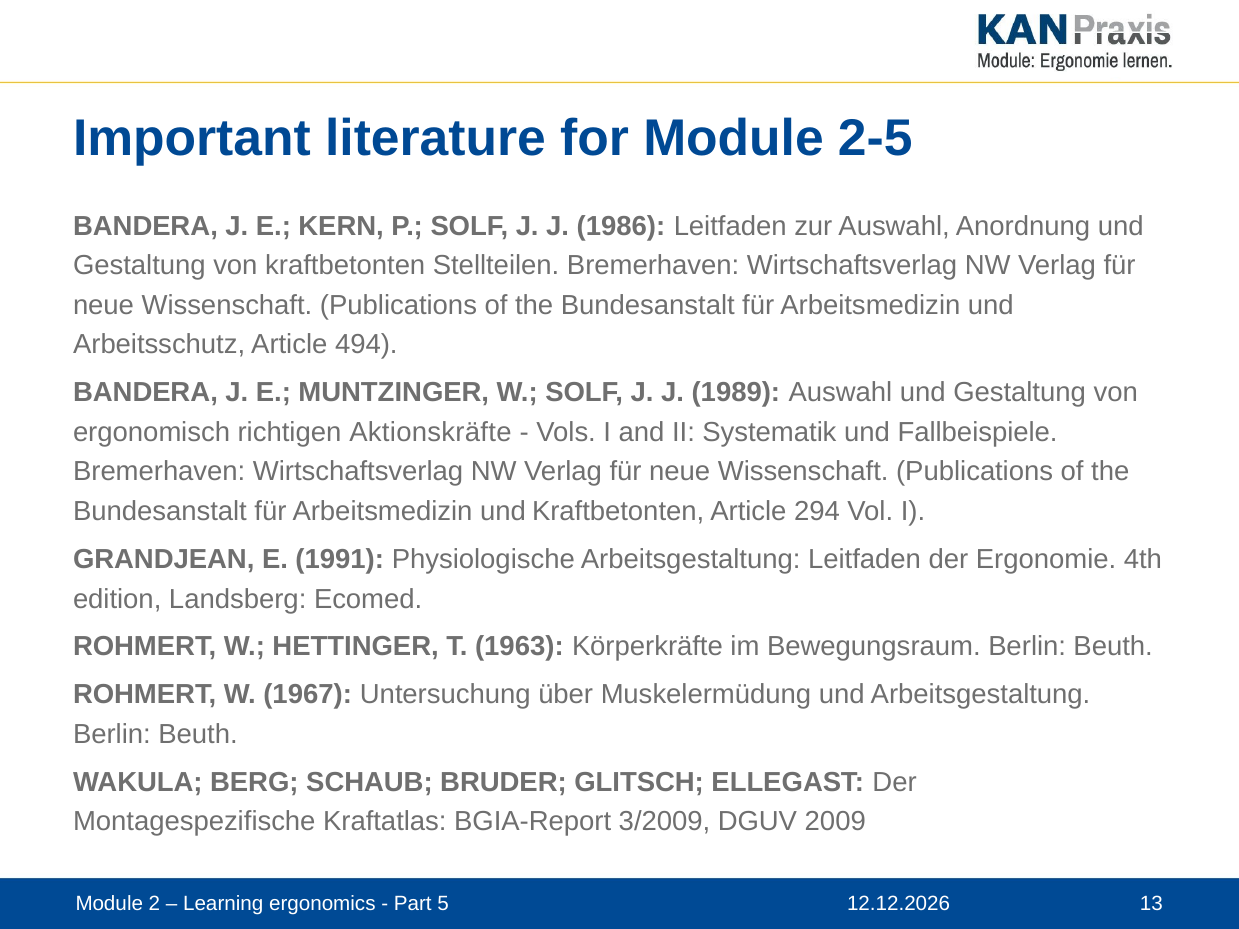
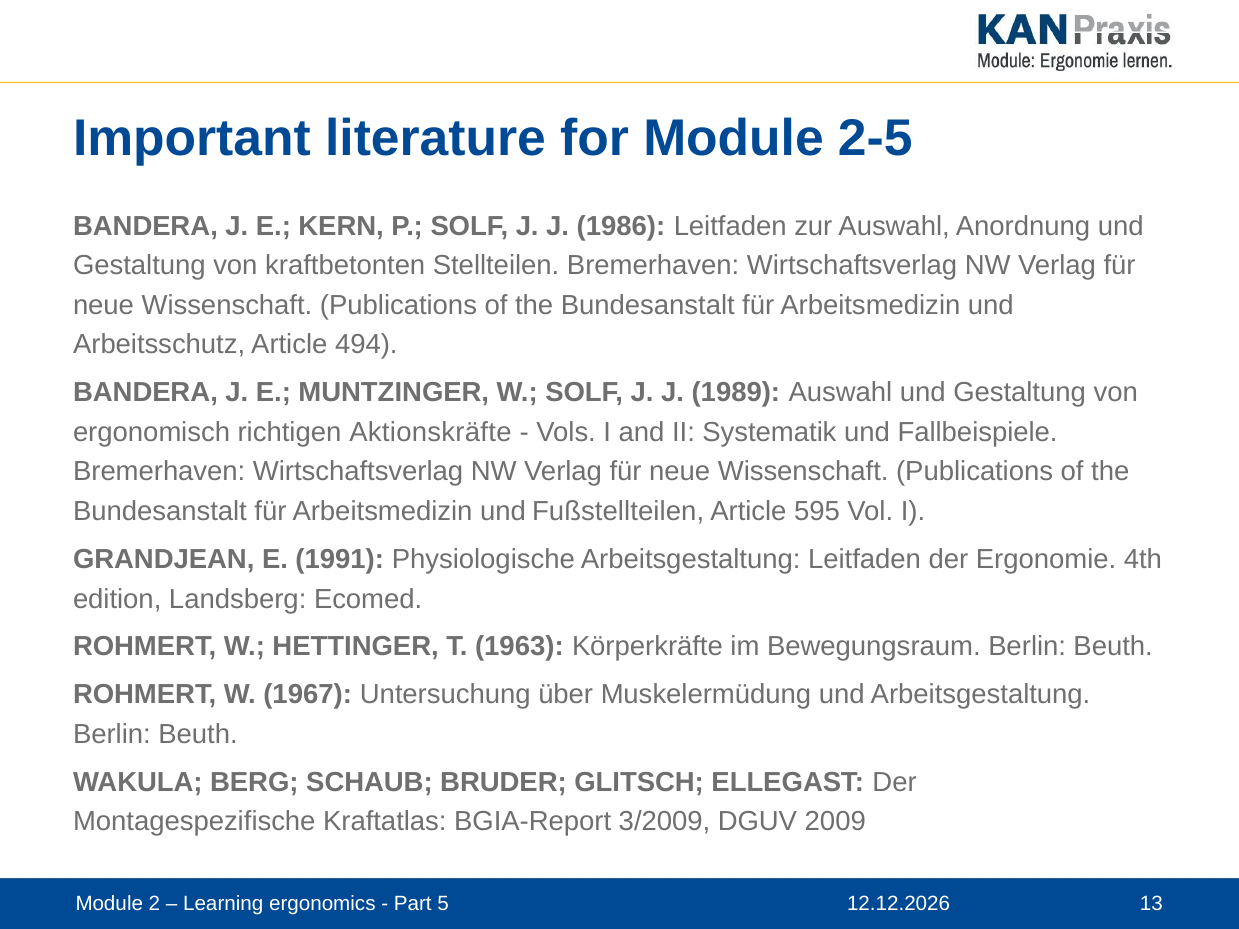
und Kraftbetonten: Kraftbetonten -> Fußstellteilen (618, 512)
294: 294 -> 595 (817, 512)
